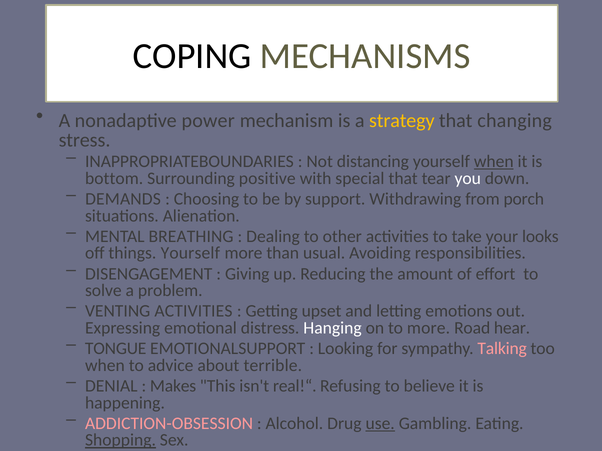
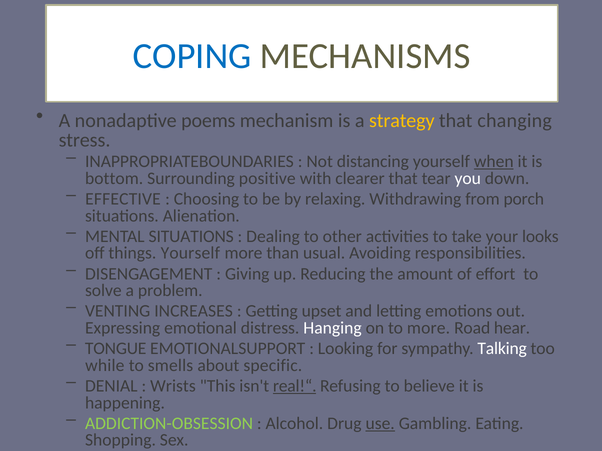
COPING colour: black -> blue (192, 56)
power: power -> poems (208, 121)
special: special -> clearer (360, 179)
DEMANDS: DEMANDS -> EFFECTIVE (123, 199)
support: support -> relaxing (335, 199)
MENTAL BREATHING: BREATHING -> SITUATIONS (191, 237)
VENTING ACTIVITIES: ACTIVITIES -> INCREASES (194, 311)
Talking colour: pink -> white (502, 349)
when: when -> while (105, 366)
advice: advice -> smells (171, 366)
terrible: terrible -> specific (273, 366)
Makes: Makes -> Wrists (173, 386)
real!“ underline: none -> present (295, 386)
ADDICTION-OBSESSION colour: pink -> light green (169, 424)
Shopping underline: present -> none (120, 441)
